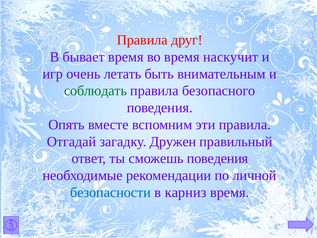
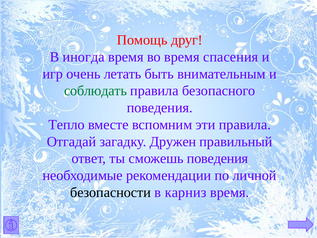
Правила: Правила -> Помощь (142, 40)
бывает: бывает -> иногда (84, 57)
наскучит: наскучит -> спасения (231, 57)
Опять: Опять -> Тепло (66, 125)
безопасности colour: blue -> black (111, 192)
